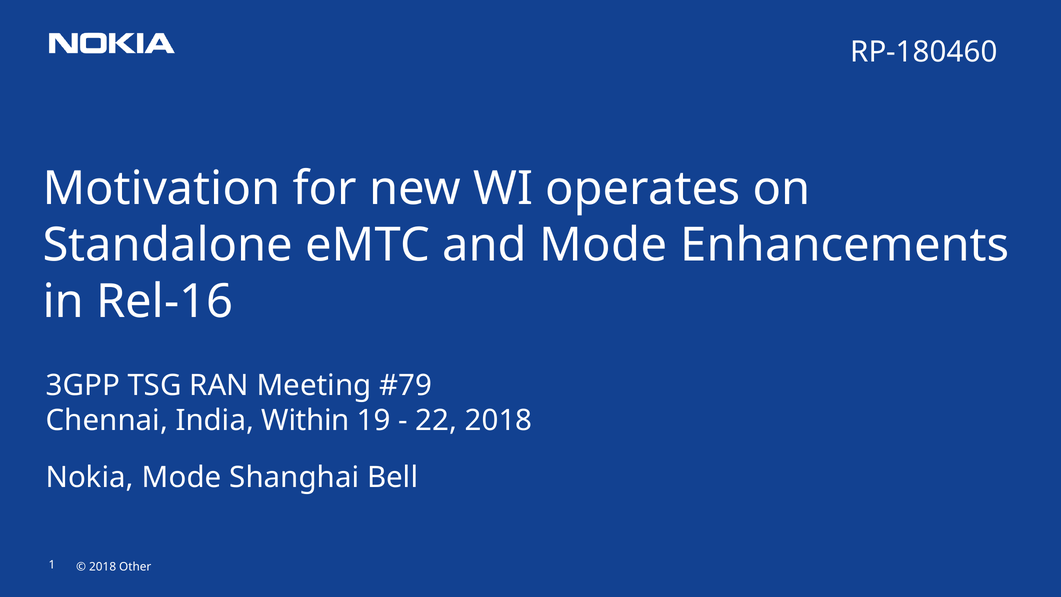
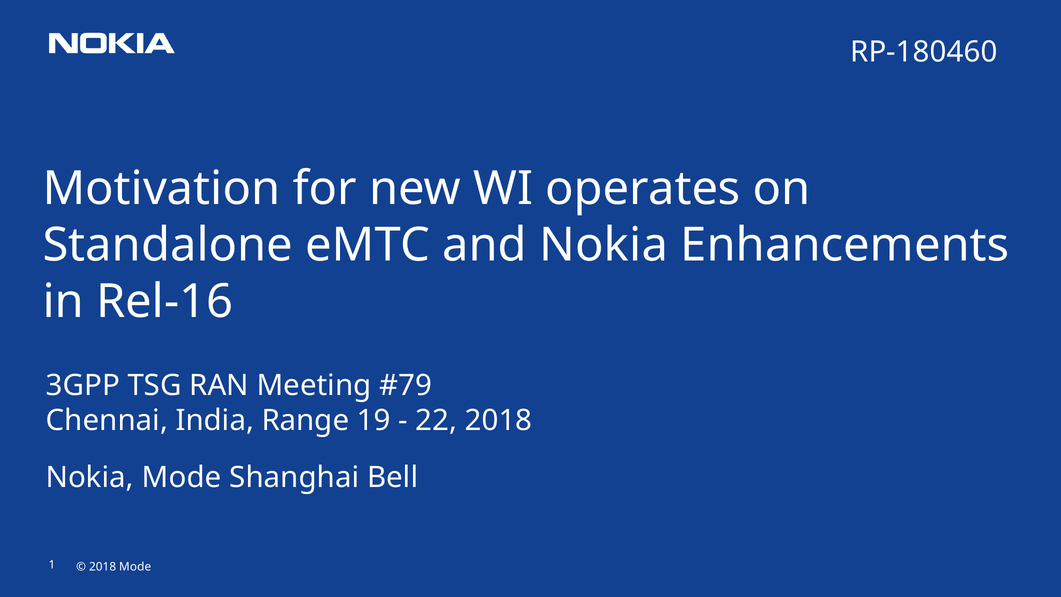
and Mode: Mode -> Nokia (604, 245)
Within: Within -> Range (305, 421)
2018 Other: Other -> Mode (135, 567)
